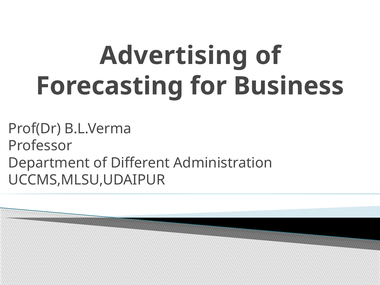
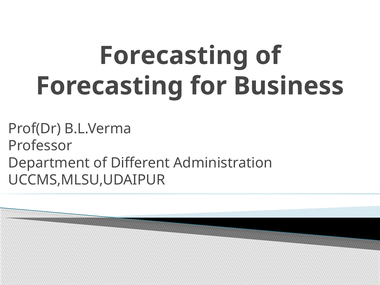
Advertising: Advertising -> Forecasting (174, 56)
